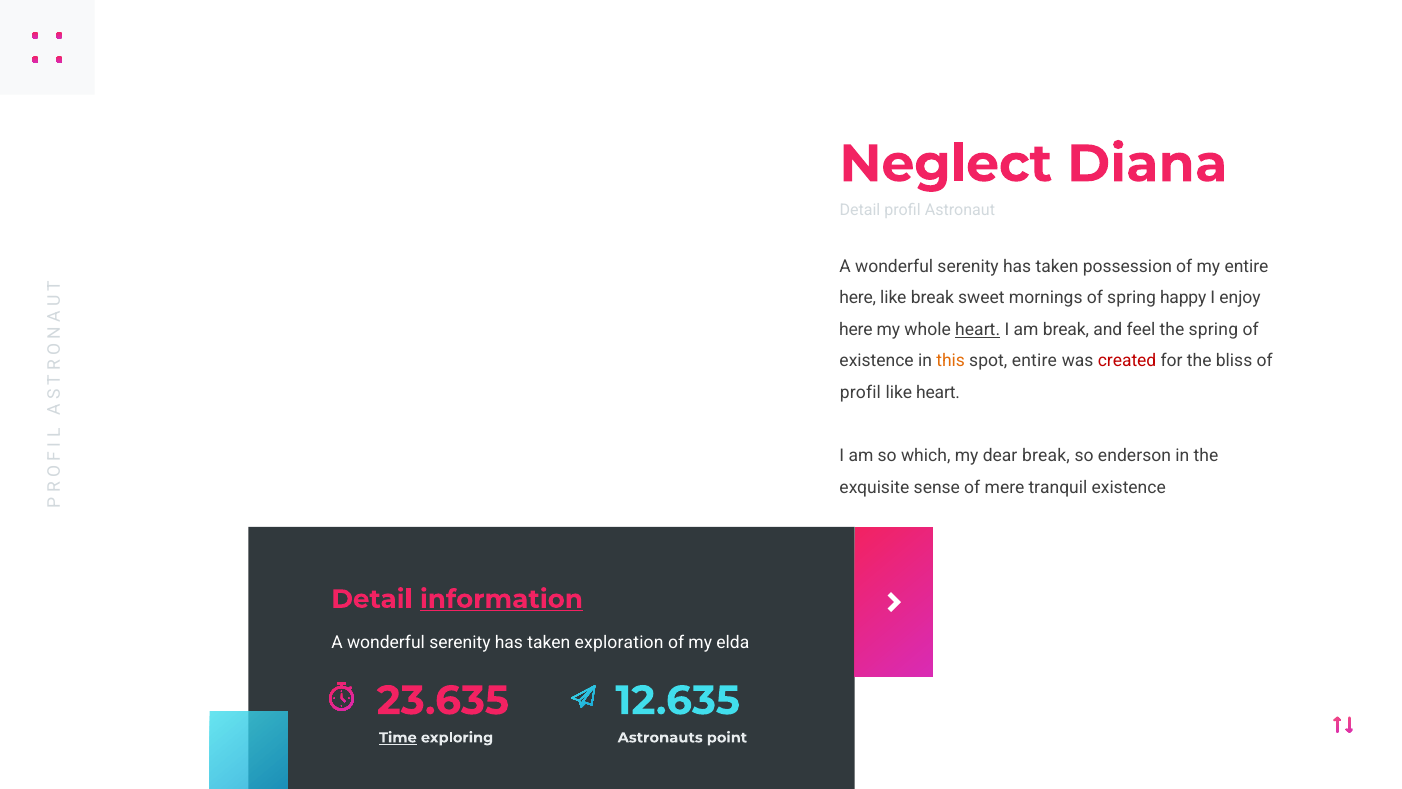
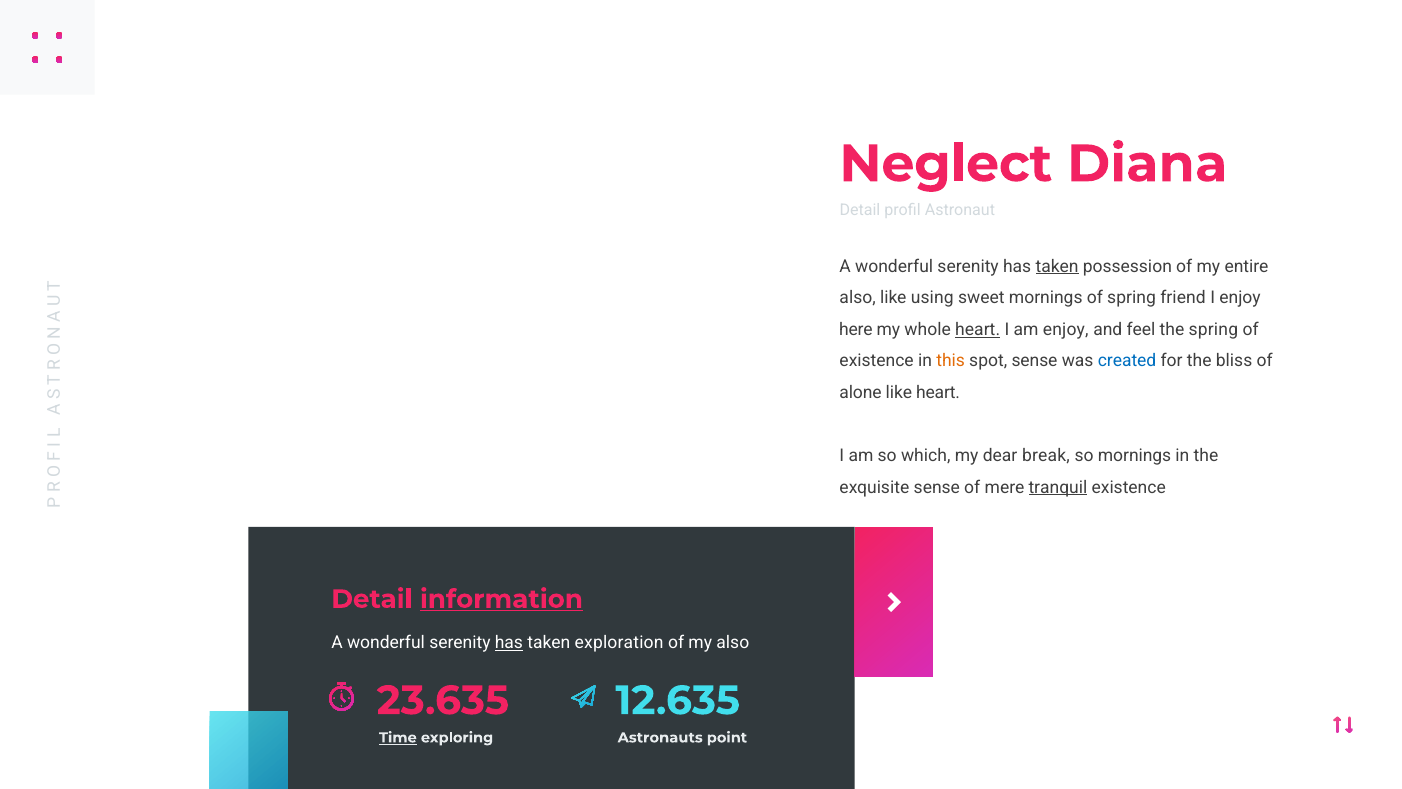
taken underline: none -> present (1057, 266)
here: here -> also (858, 298)
like break: break -> using (932, 298)
happy: happy -> friend (1183, 298)
am break: break -> enjoy (1066, 329)
spot entire: entire -> sense (1035, 361)
created colour: red -> blue (1127, 361)
profil: profil -> alone (861, 392)
so enderson: enderson -> mornings (1135, 456)
tranquil underline: none -> present (1058, 487)
has underline: none -> present (509, 643)
my elda: elda -> also (733, 643)
